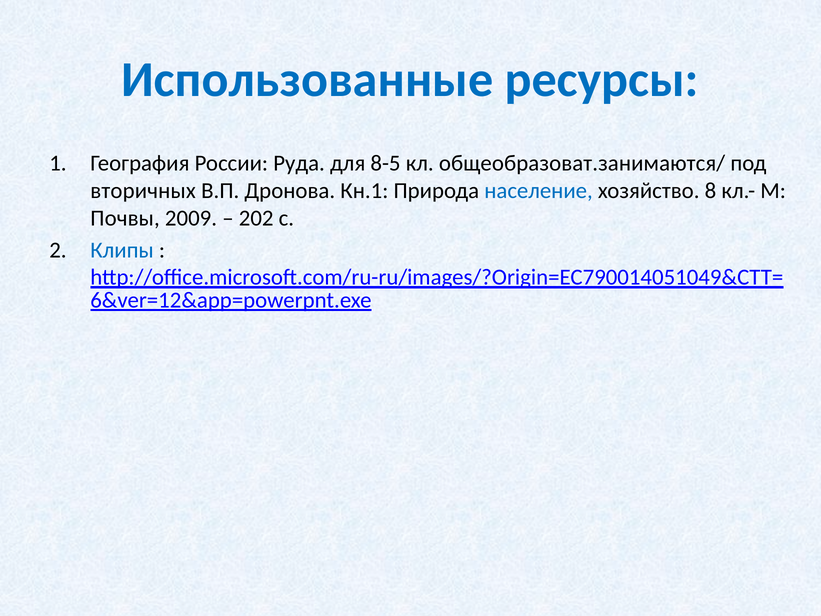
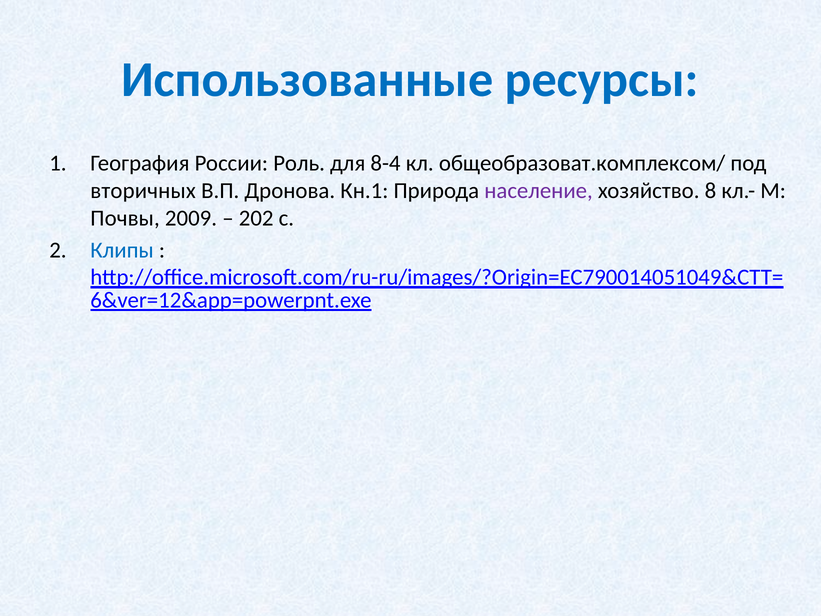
Руда: Руда -> Роль (299, 163)
8-5: 8-5 -> 8-4 (386, 163)
общеобразоват.занимаются/: общеобразоват.занимаются/ -> общеобразоват.комплексом/ (582, 163)
население colour: blue -> purple (539, 191)
